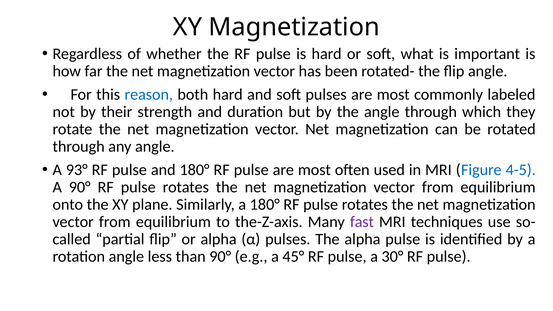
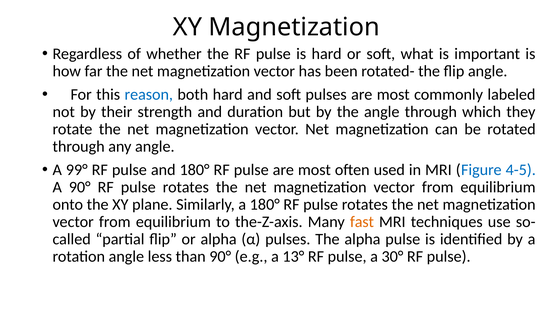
93°: 93° -> 99° (77, 170)
fast colour: purple -> orange (362, 222)
45°: 45° -> 13° (293, 257)
